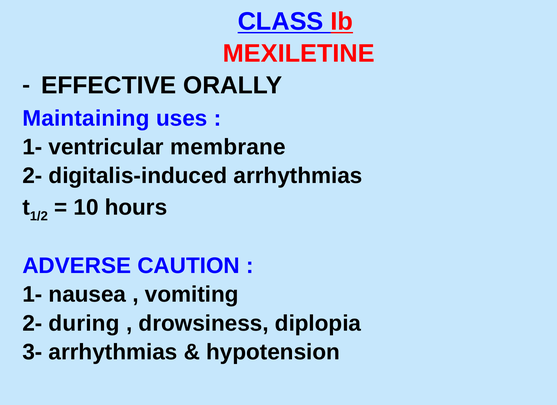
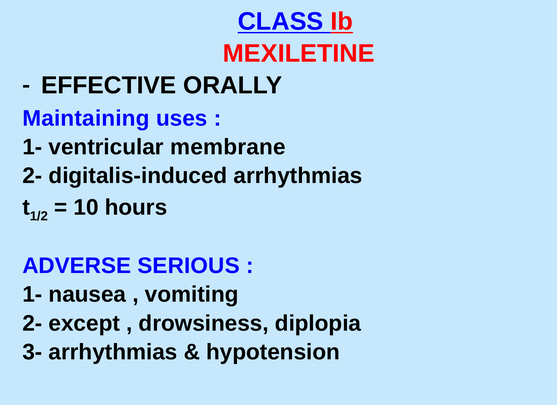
CAUTION: CAUTION -> SERIOUS (189, 266)
during: during -> except (84, 323)
